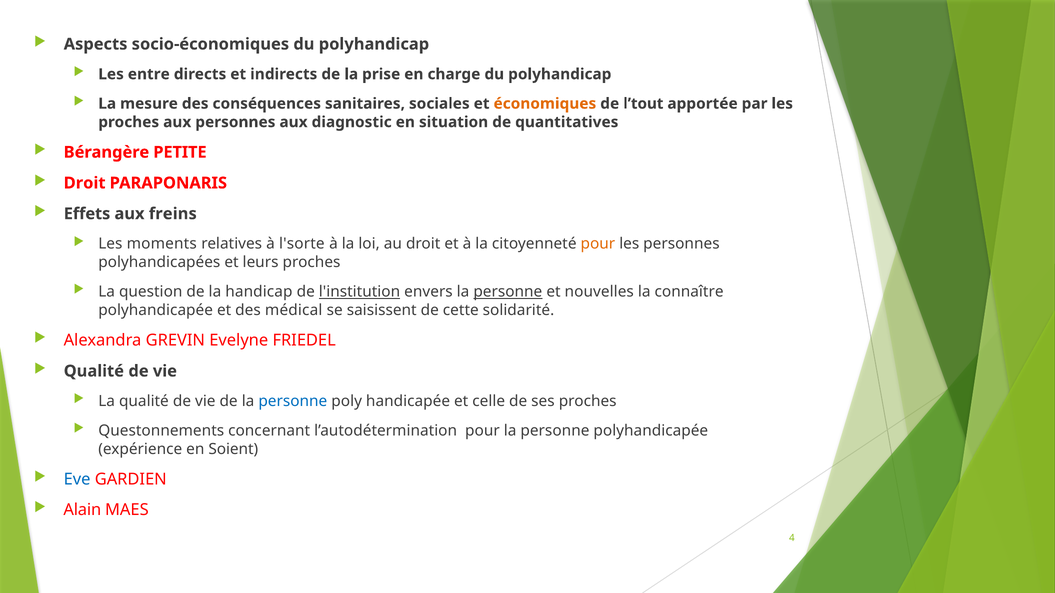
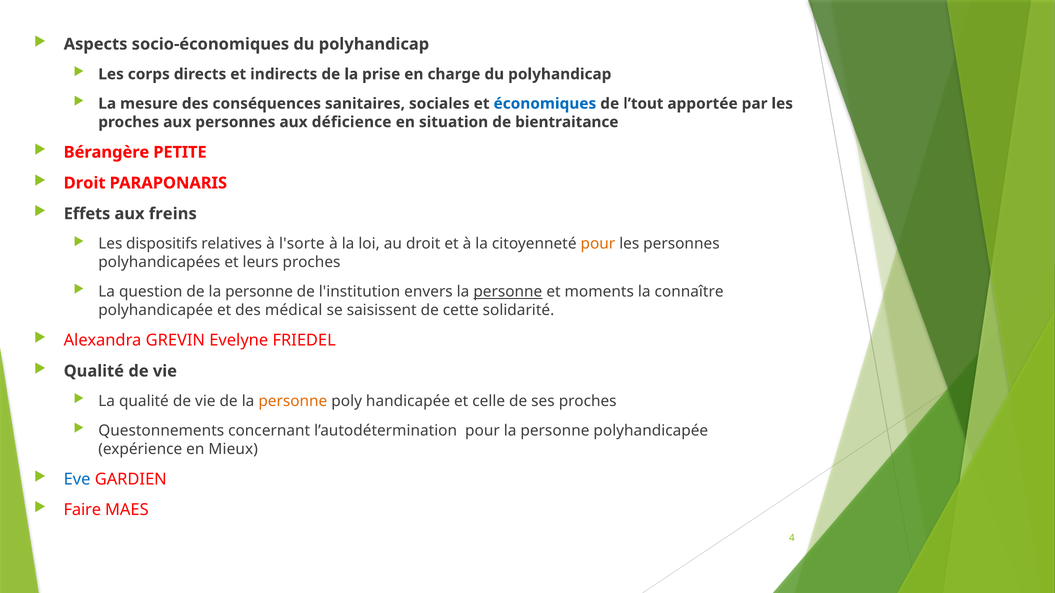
entre: entre -> corps (149, 74)
économiques colour: orange -> blue (545, 104)
diagnostic: diagnostic -> déficience (352, 122)
quantitatives: quantitatives -> bientraitance (567, 122)
moments: moments -> dispositifs (162, 244)
question de la handicap: handicap -> personne (259, 292)
l'institution underline: present -> none (360, 292)
nouvelles: nouvelles -> moments (599, 292)
personne colour: blue -> orange (293, 401)
Soient: Soient -> Mieux (233, 449)
Alain: Alain -> Faire (82, 510)
